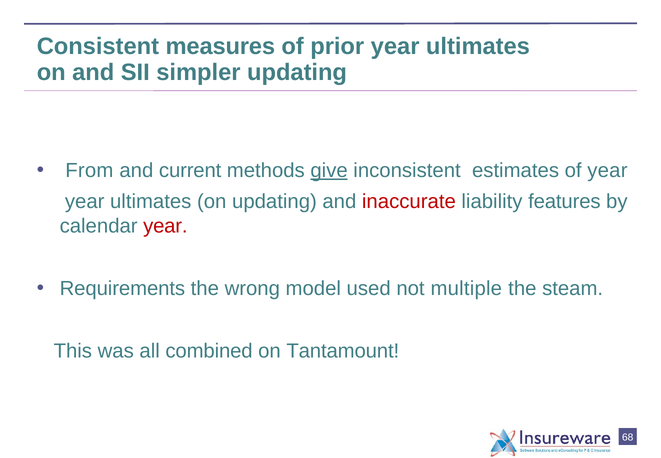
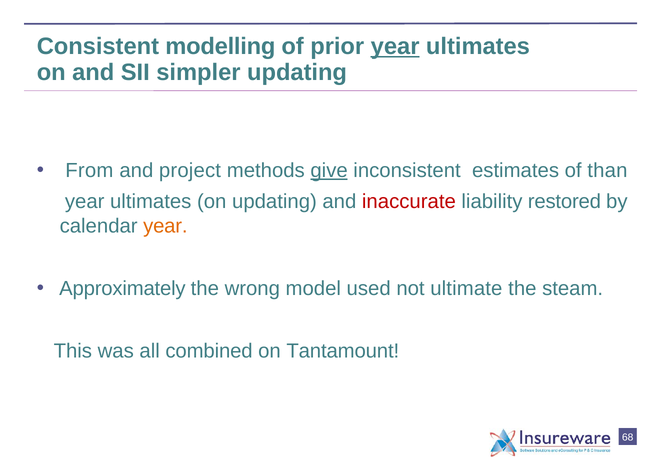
measures: measures -> modelling (220, 46)
year underline: none -> present (395, 46)
current: current -> project (190, 170)
of year: year -> than (607, 170)
features: features -> restored (564, 202)
year colour: red -> orange (165, 226)
Requirements: Requirements -> Approximately (122, 288)
multiple: multiple -> ultimate (466, 288)
